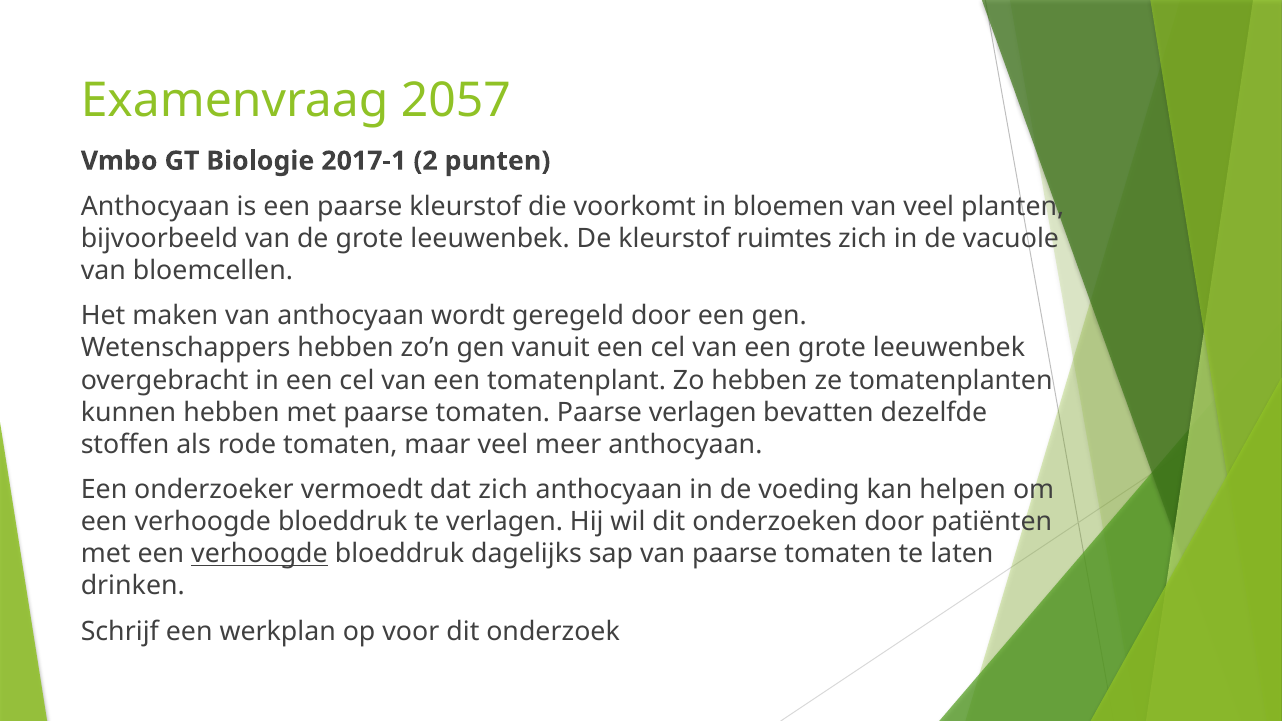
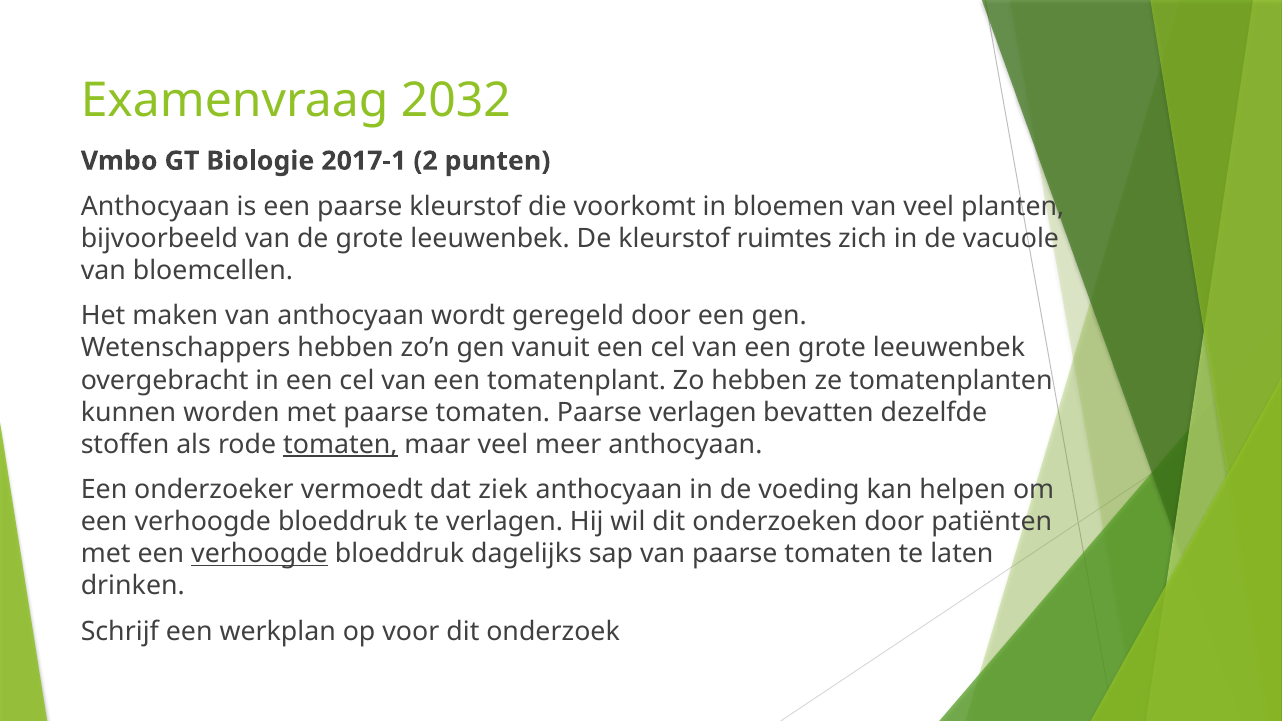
2057: 2057 -> 2032 (456, 101)
kunnen hebben: hebben -> worden (231, 412)
tomaten underline: none -> present (340, 444)
dat zich: zich -> ziek (503, 490)
